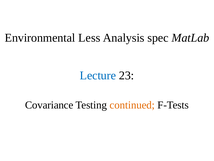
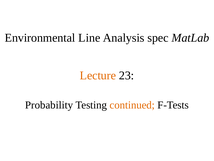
Less: Less -> Line (89, 38)
Lecture colour: blue -> orange (98, 75)
Covariance: Covariance -> Probability (49, 105)
